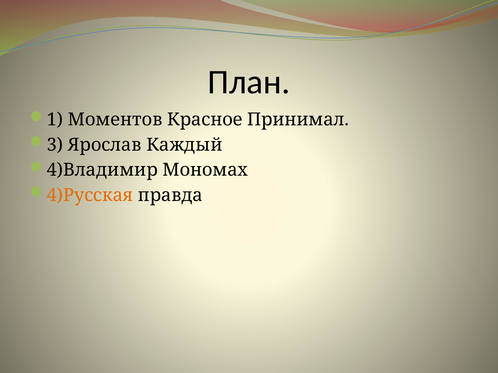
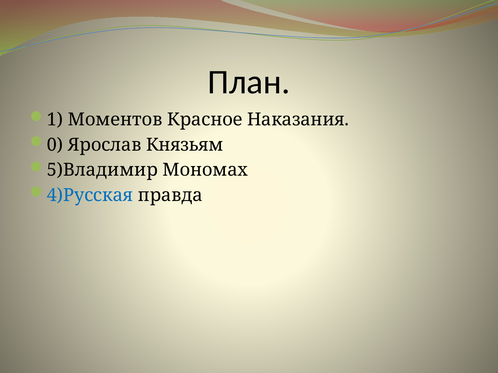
Принимал: Принимал -> Наказания (298, 120)
3: 3 -> 0 (55, 145)
Каждый: Каждый -> Князьям (185, 145)
4)Владимир: 4)Владимир -> 5)Владимир (102, 170)
4)Русская colour: orange -> blue (90, 195)
